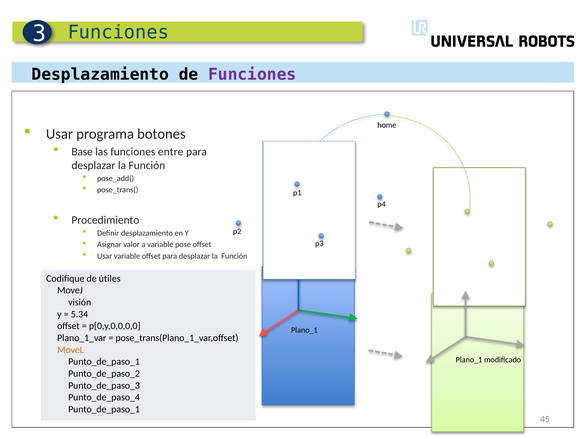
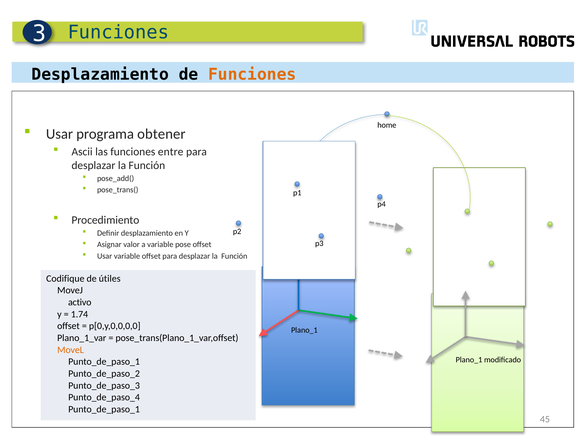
Funciones colour: purple -> orange (252, 74)
botones: botones -> obtener (161, 134)
Base: Base -> Ascii (82, 152)
visión: visión -> activo (80, 302)
5.34: 5.34 -> 1.74 (79, 314)
